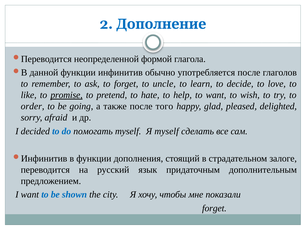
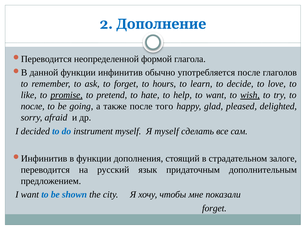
uncle: uncle -> hours (164, 84)
wish underline: none -> present (250, 95)
order: order -> после (33, 106)
помогать: помогать -> instrument (93, 131)
